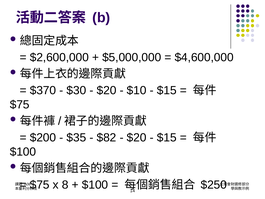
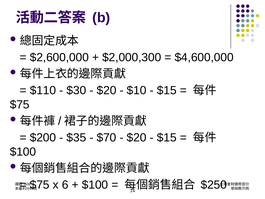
$5,000,000: $5,000,000 -> $2,000,300 (132, 57)
$370: $370 -> $110 (43, 90)
$82: $82 -> $70 (107, 137)
8: 8 -> 6 (65, 185)
